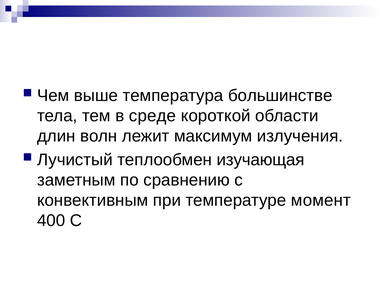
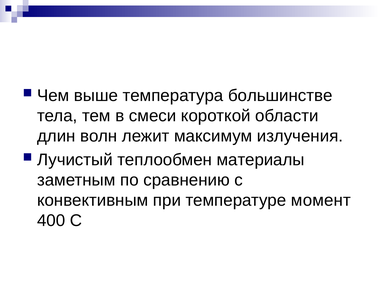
среде: среде -> смеси (153, 116)
изучающая: изучающая -> материалы (261, 160)
